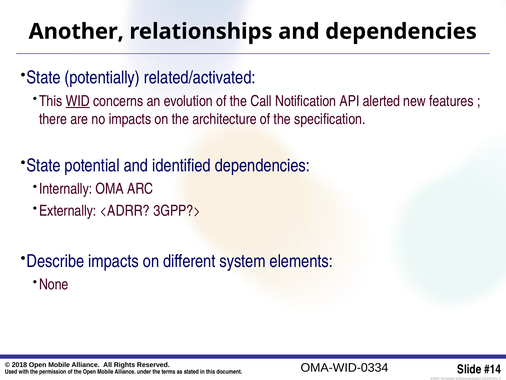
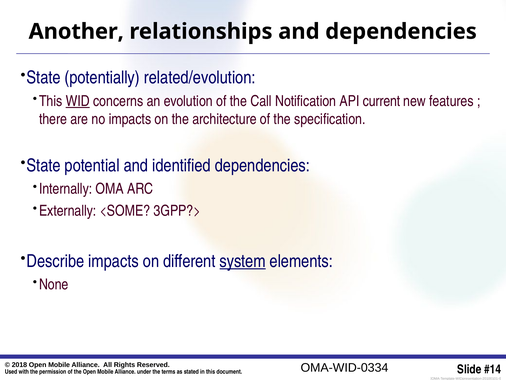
related/activated: related/activated -> related/evolution (200, 78)
alerted: alerted -> current (381, 101)
<ADRR: <ADRR -> <SOME (125, 211)
system underline: none -> present (243, 261)
